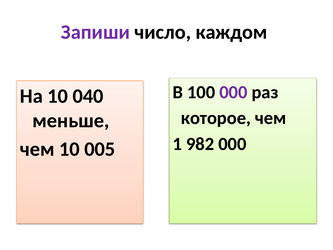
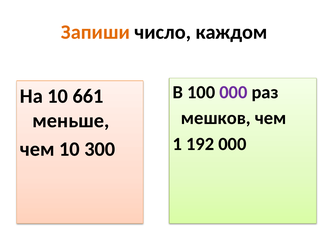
Запиши colour: purple -> orange (95, 32)
040: 040 -> 661 (88, 96)
которое: которое -> мешков (216, 118)
982: 982 -> 192 (200, 144)
005: 005 -> 300 (100, 149)
